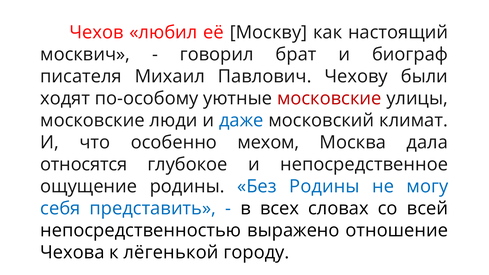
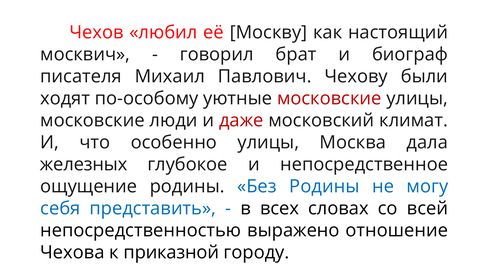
даже colour: blue -> red (241, 121)
особенно мехом: мехом -> улицы (268, 143)
относятся: относятся -> железных (84, 165)
лёгенькой: лёгенькой -> приказной (171, 253)
